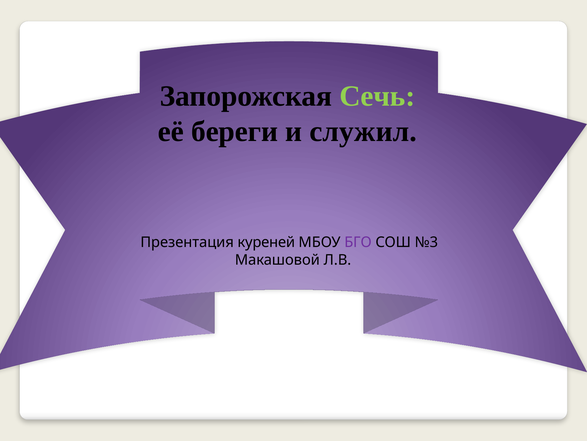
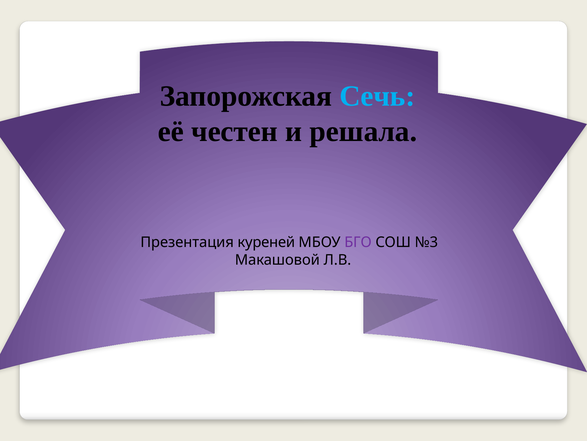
Сечь colour: light green -> light blue (377, 96)
береги: береги -> честен (235, 131)
служил: служил -> решала (363, 131)
